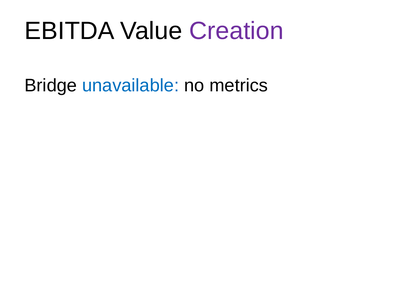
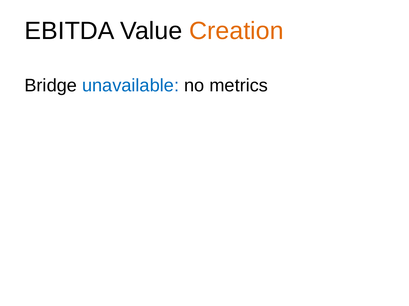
Creation colour: purple -> orange (236, 31)
